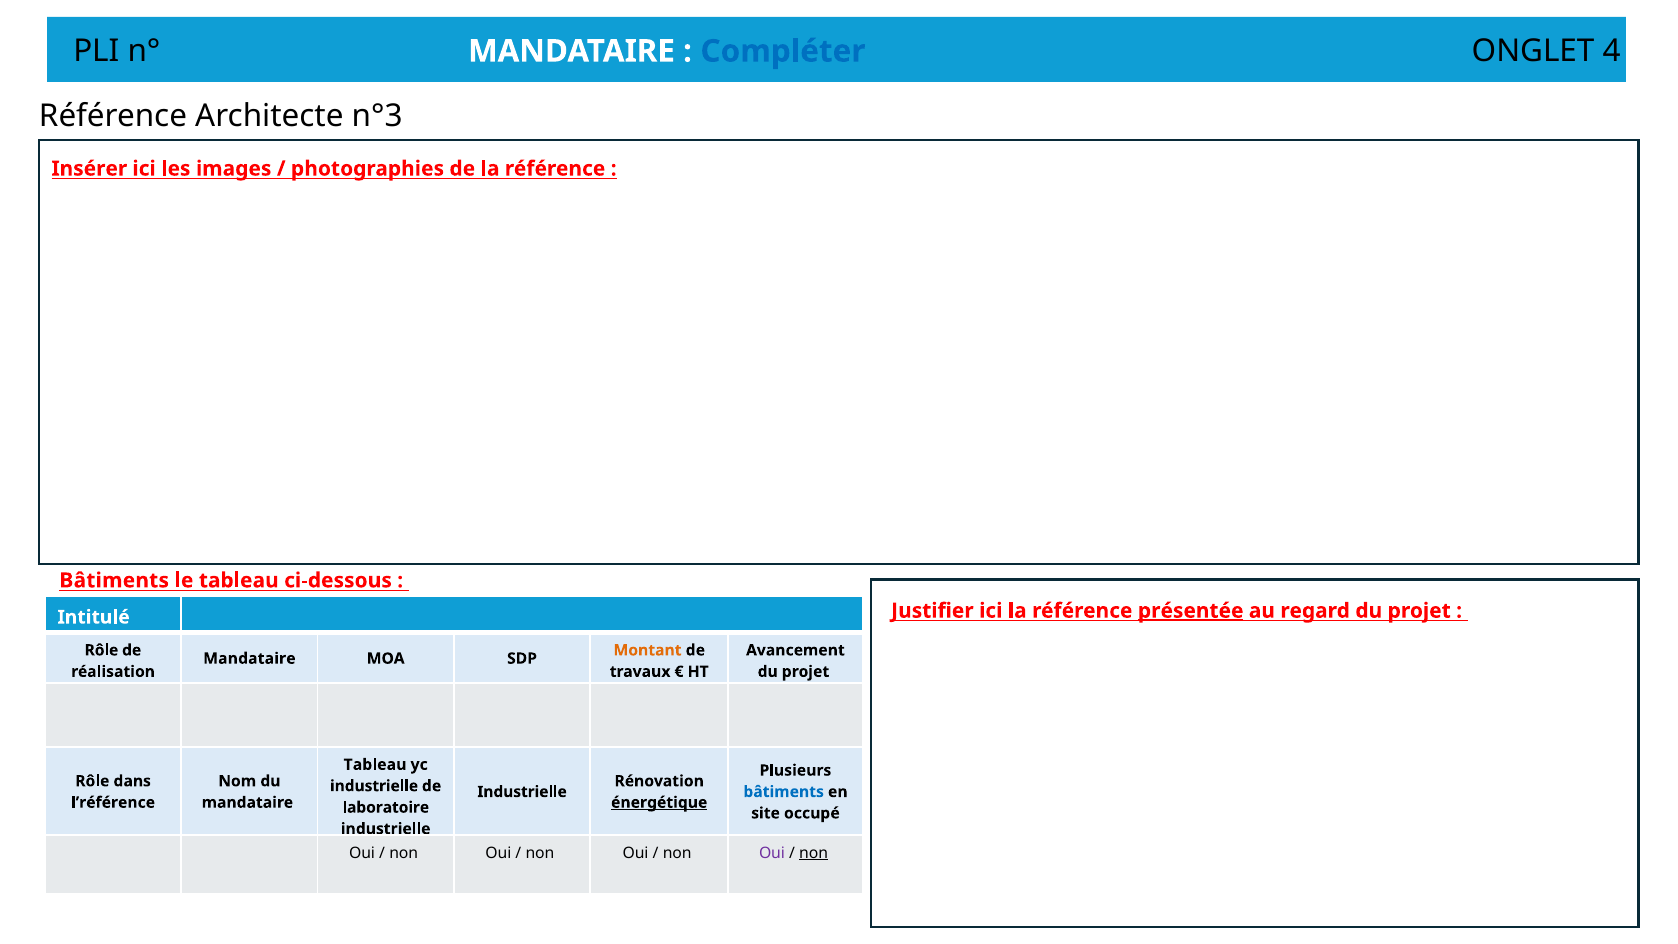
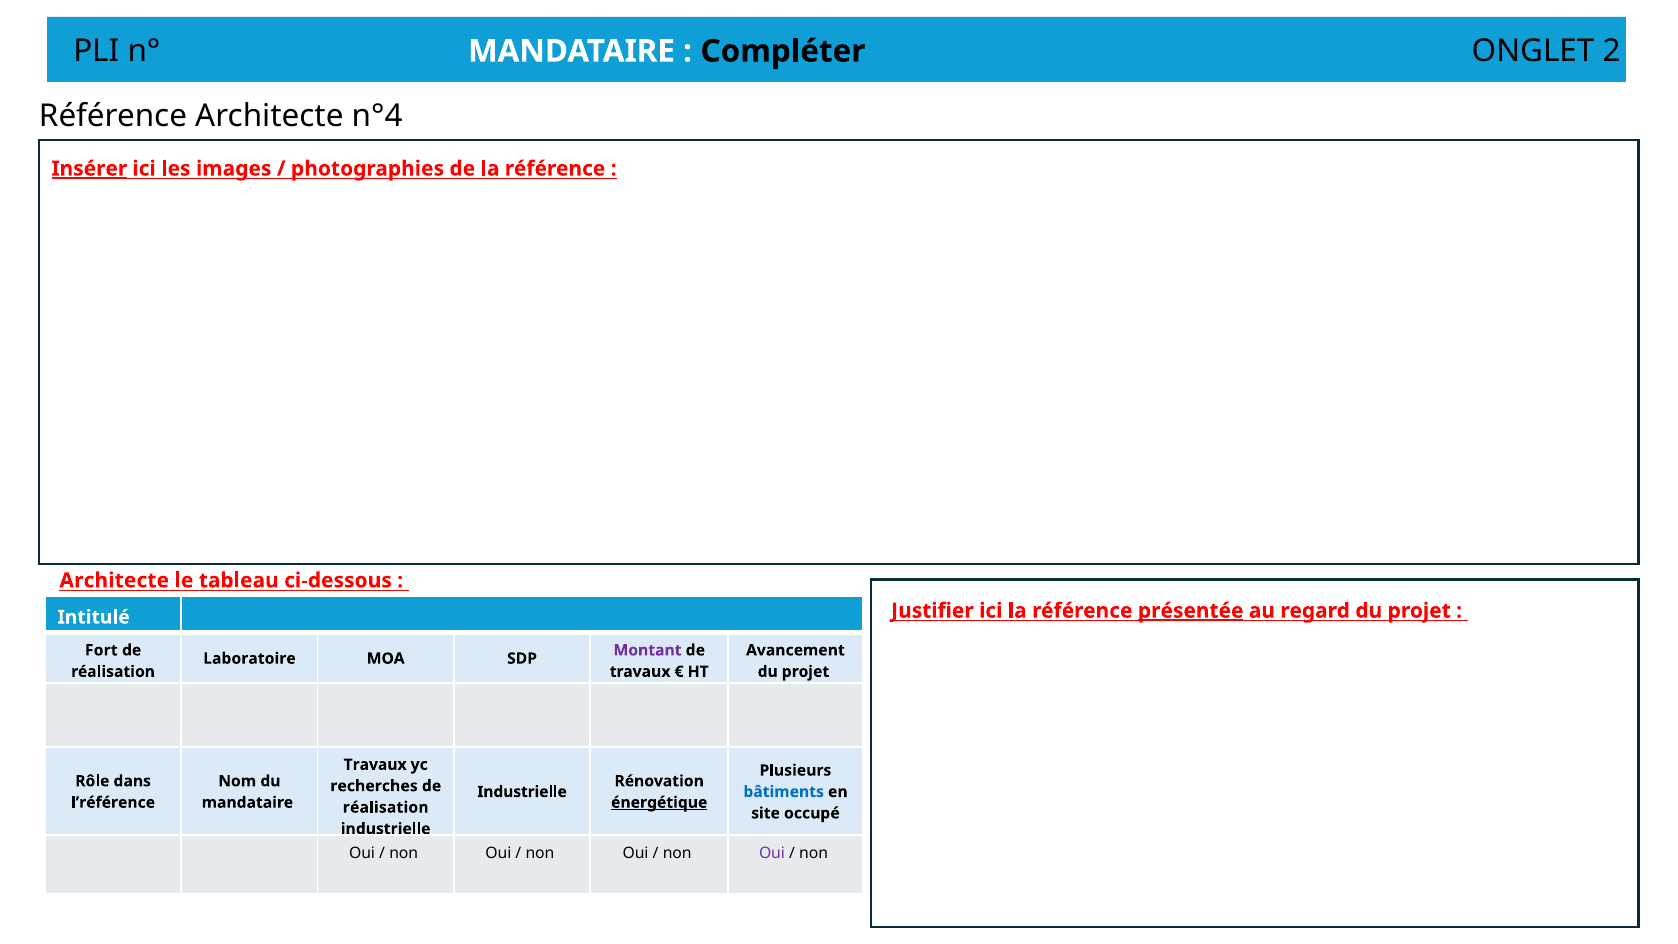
4: 4 -> 2 (1612, 51)
Compléter colour: blue -> black (783, 51)
n°3: n°3 -> n°4 (377, 116)
Insérer underline: none -> present (89, 169)
Bâtiments: Bâtiments -> Architecte (114, 580)
Rôle: Rôle -> Fort (101, 650)
Montant colour: orange -> purple (648, 650)
Mandataire: Mandataire -> Laboratoire (249, 658)
Tableau: Tableau -> Travaux (375, 765)
industrielle: industrielle -> recherches (374, 786)
laboratoire: laboratoire -> réalisation (386, 807)
non underline: present -> none (814, 853)
